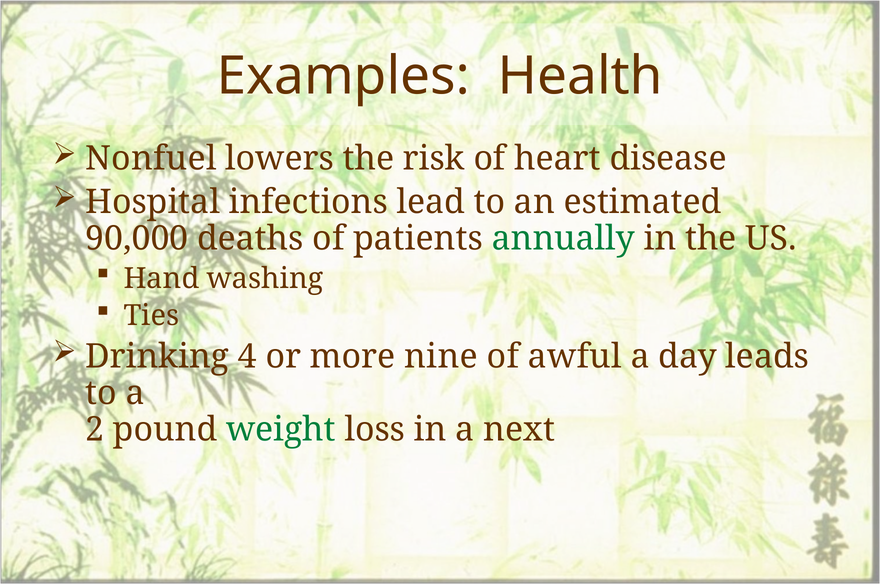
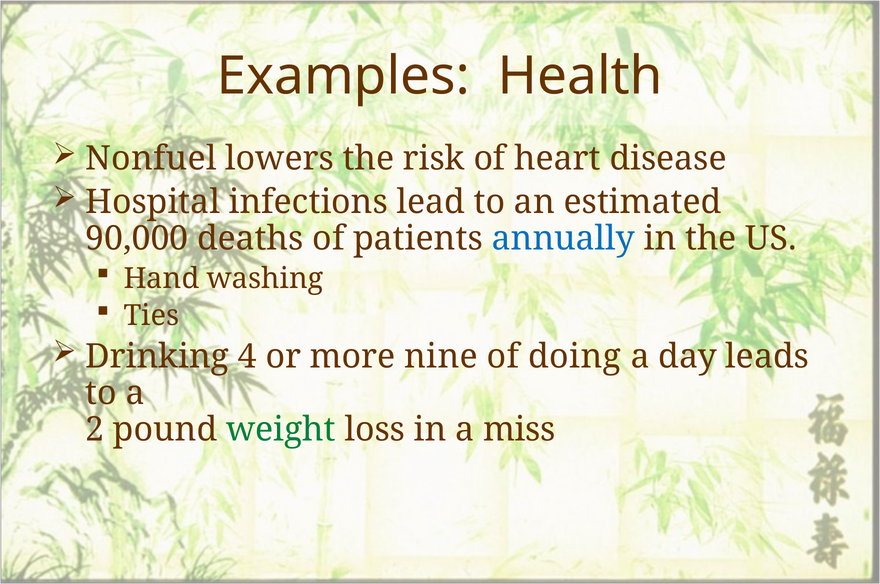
annually colour: green -> blue (563, 239)
awful: awful -> doing (575, 356)
next: next -> miss (519, 429)
